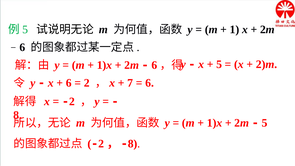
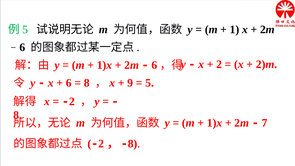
5: 5 -> 2 (219, 64)
2: 2 -> 8 (87, 83)
7: 7 -> 9 (130, 83)
6: 6 -> 5 (150, 83)
5: 5 -> 7 (264, 123)
